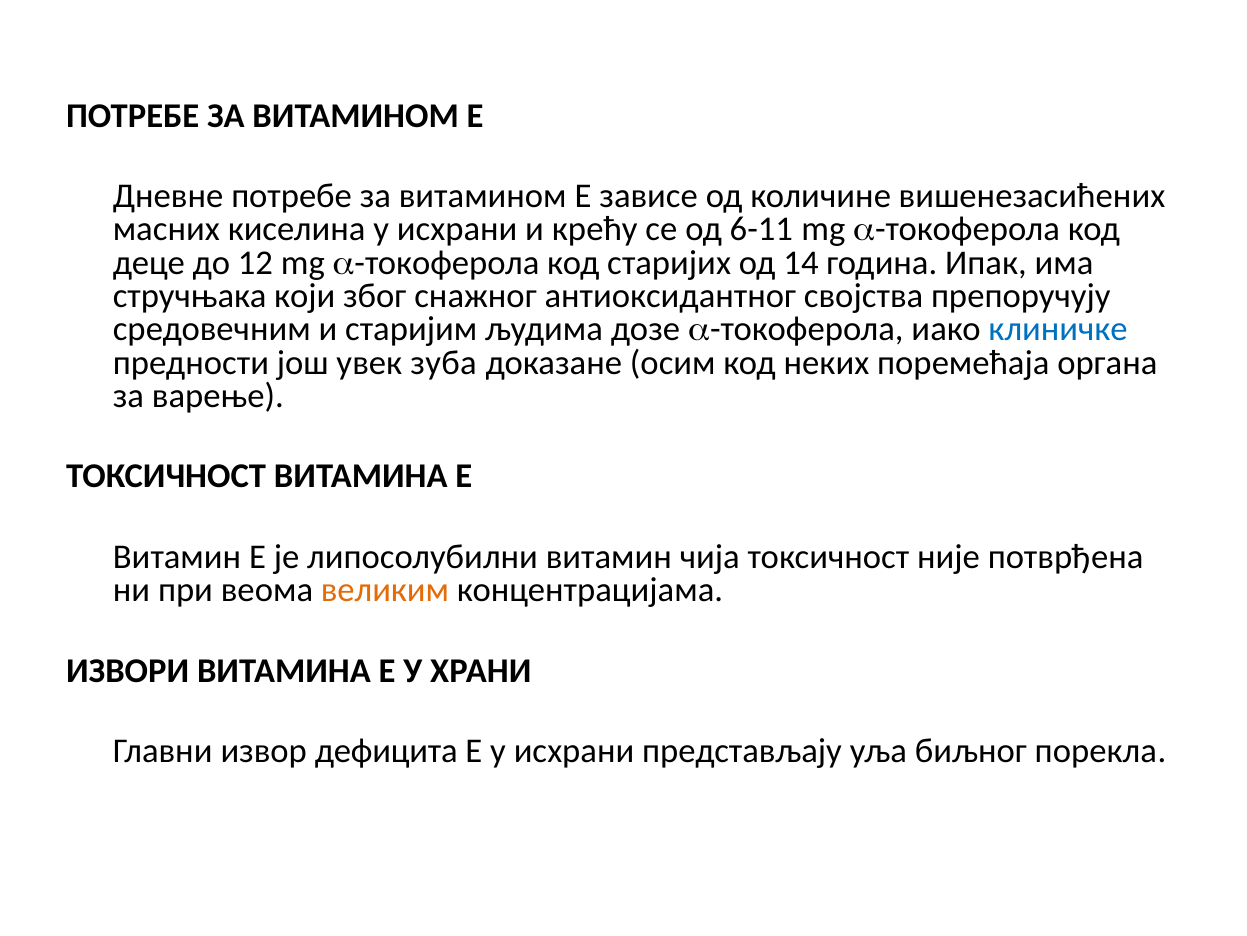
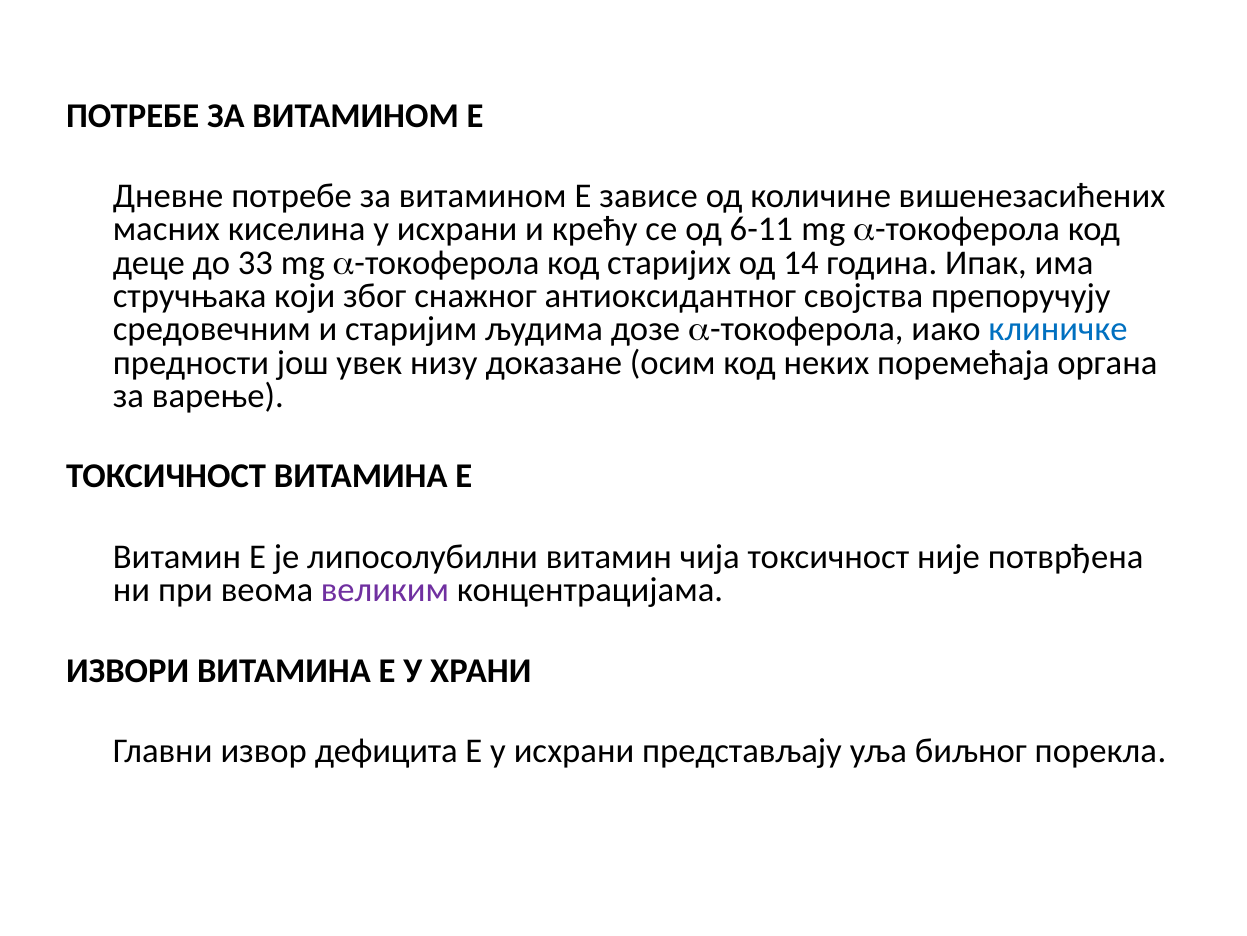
12: 12 -> 33 (255, 263)
зуба: зуба -> низу (444, 362)
великим colour: orange -> purple (385, 590)
